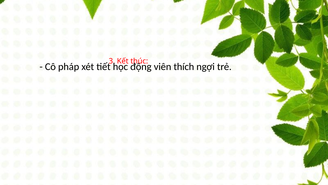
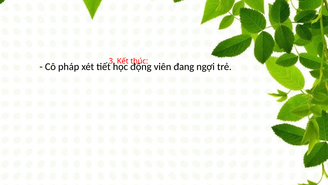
thích: thích -> đang (184, 67)
